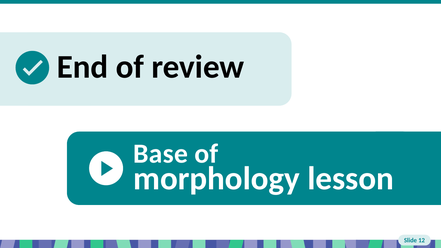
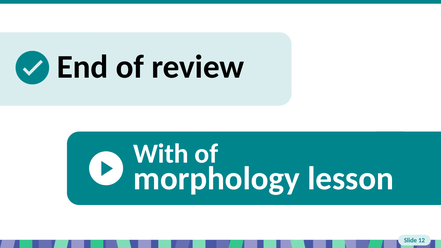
Base: Base -> With (161, 154)
